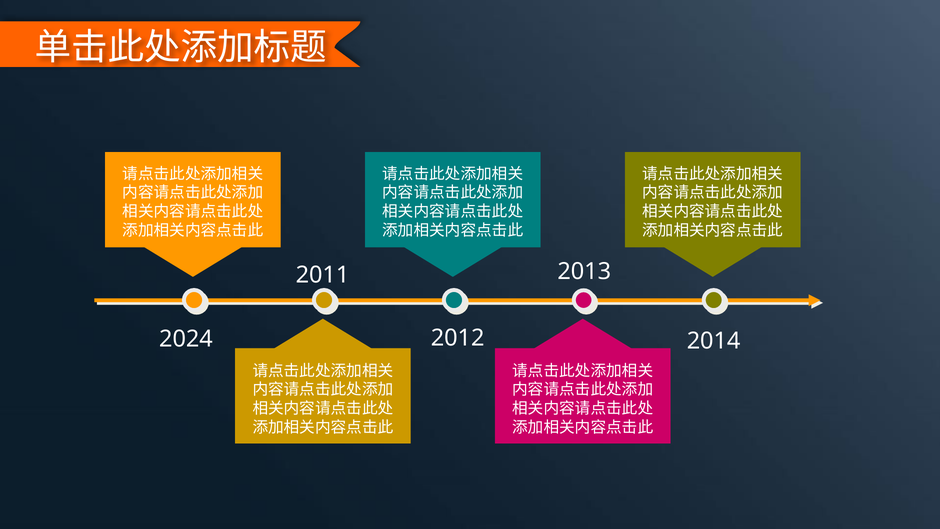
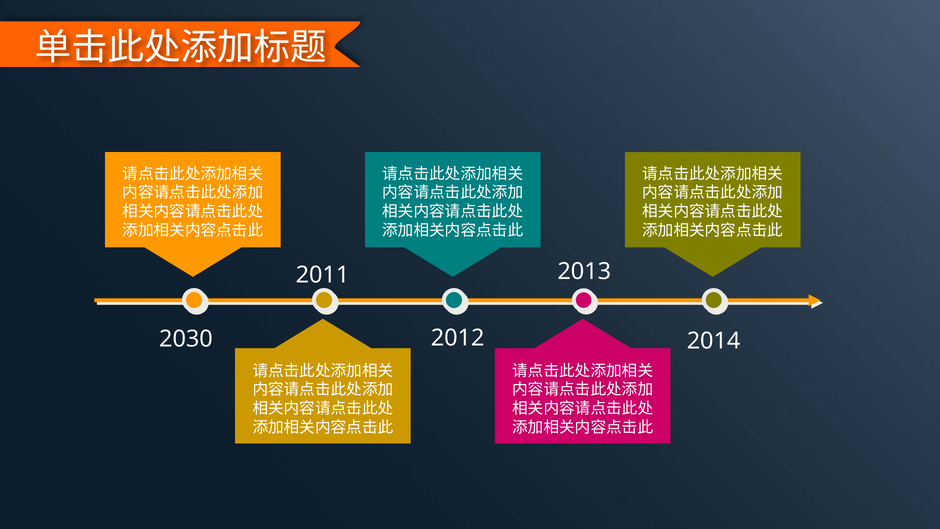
2024: 2024 -> 2030 (186, 339)
